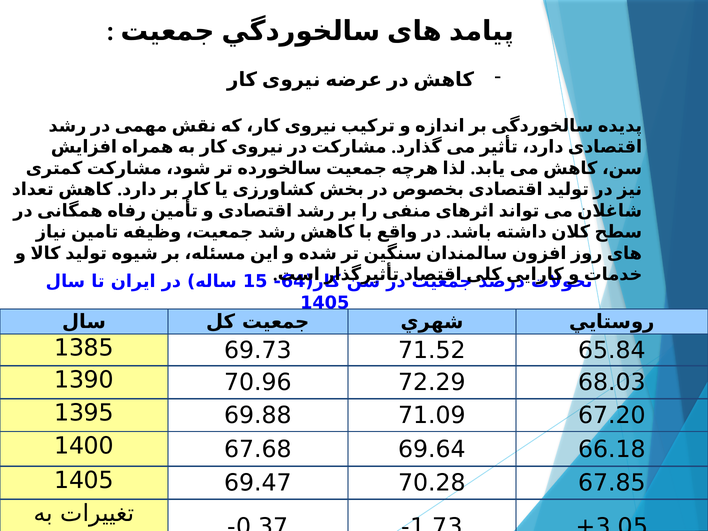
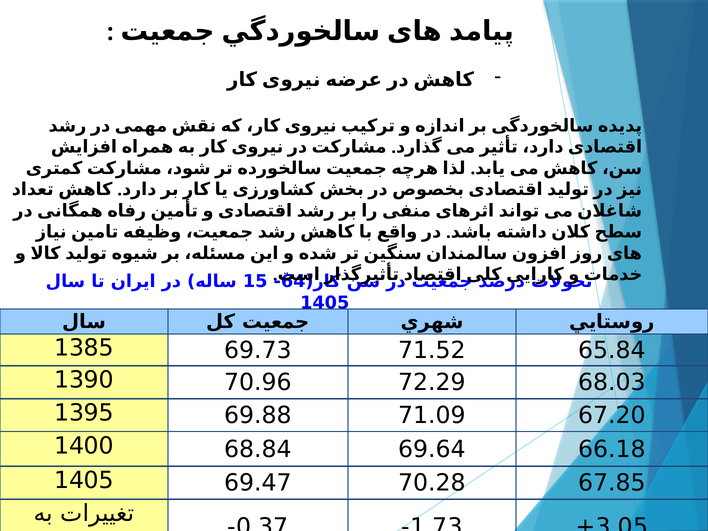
67.68: 67.68 -> 68.84 (258, 449)
